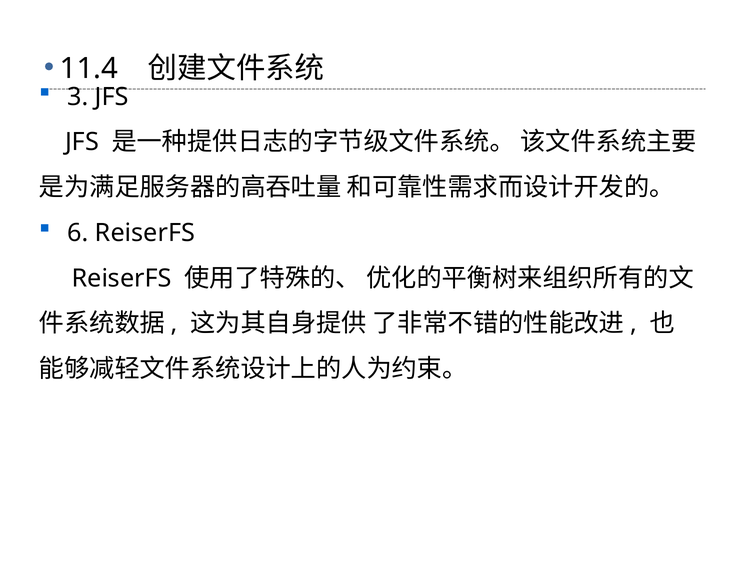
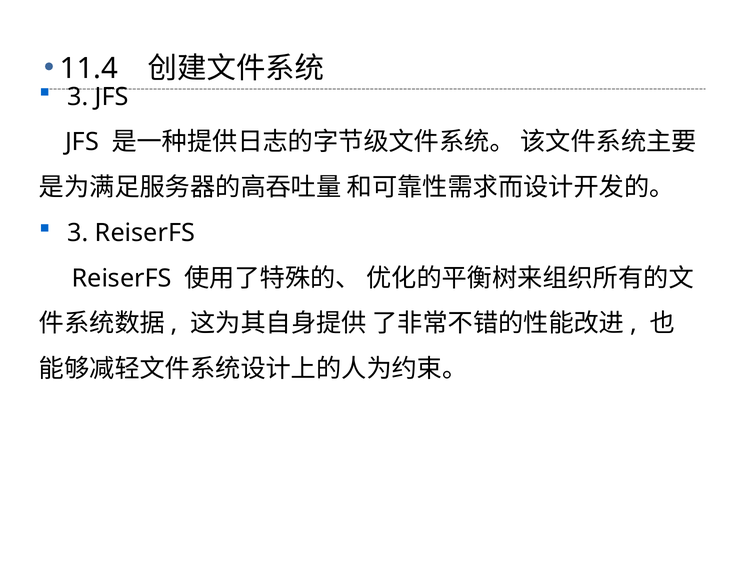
6: 6 -> 3 (78, 233)
